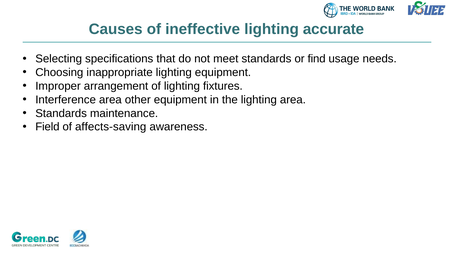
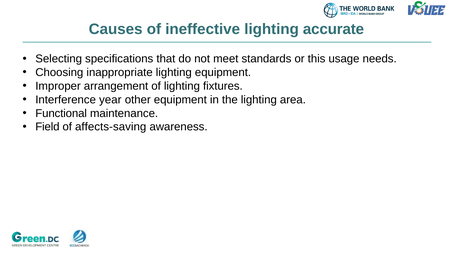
find: find -> this (317, 59)
Interference area: area -> year (110, 100)
Standards: Standards -> Functional (61, 113)
